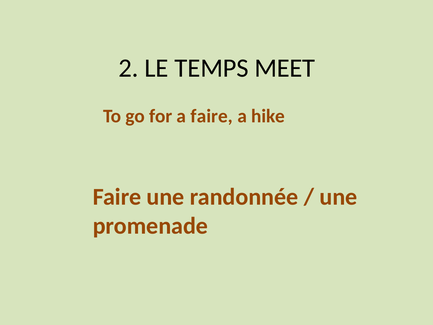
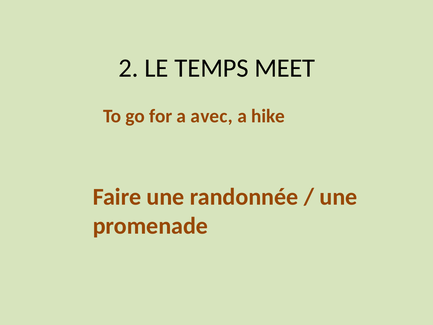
a faire: faire -> avec (212, 116)
